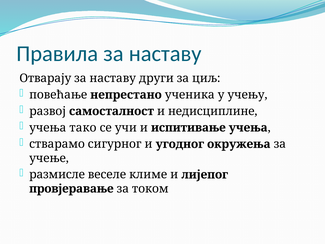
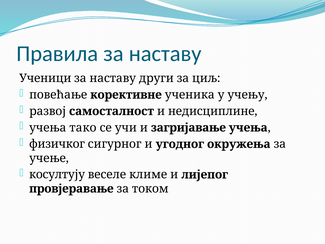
Отварају: Отварају -> Ученици (45, 78)
непрестано: непрестано -> корективне (126, 95)
испитивање: испитивање -> загријавање (188, 127)
стварамо: стварамо -> физичког (57, 144)
размисле: размисле -> косултују (57, 174)
